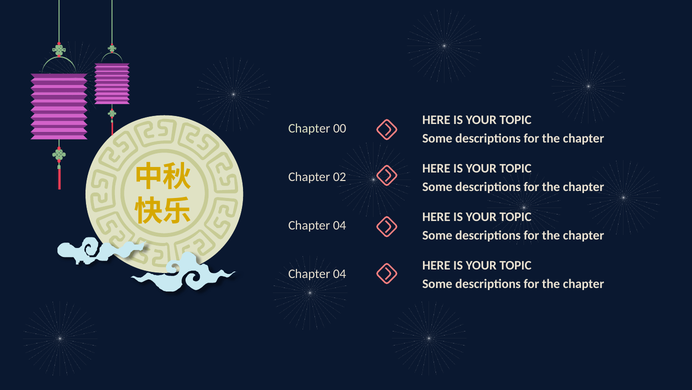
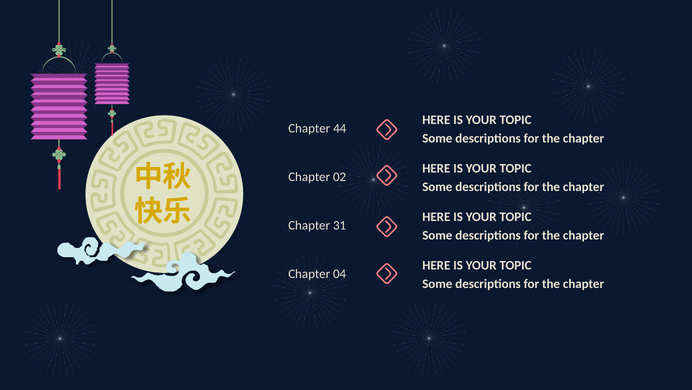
00: 00 -> 44 (340, 128)
04: 04 -> 31 (340, 225)
